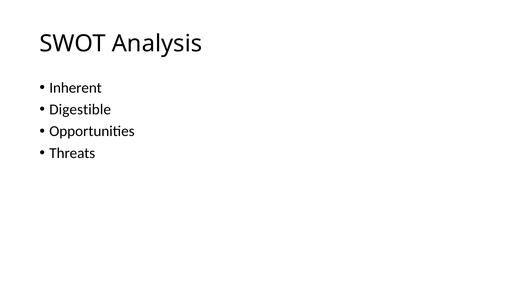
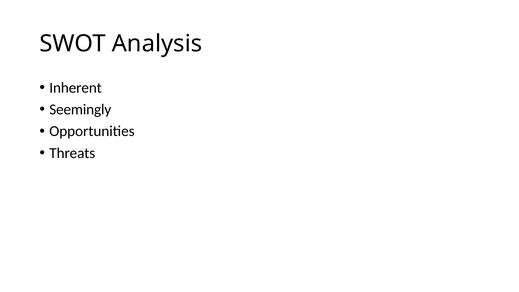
Digestible: Digestible -> Seemingly (80, 110)
